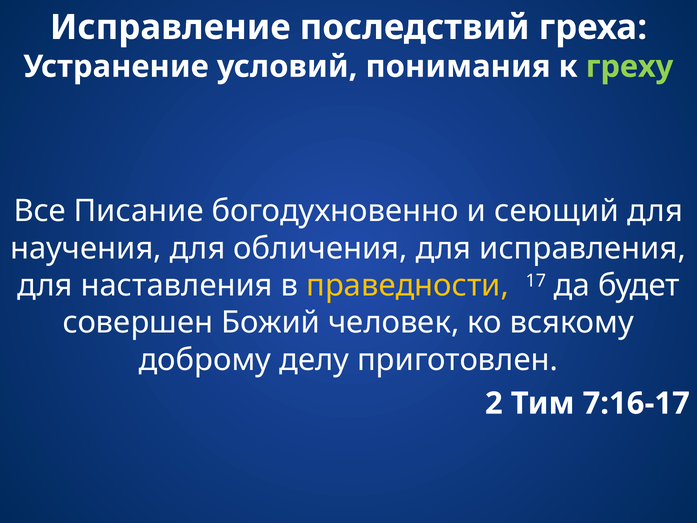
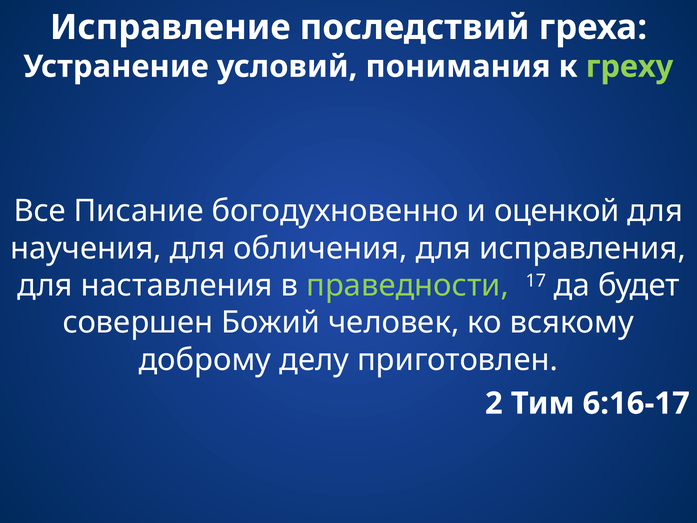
сеющий: сеющий -> оценкой (557, 211)
праведности colour: yellow -> light green (408, 285)
7:16-17: 7:16-17 -> 6:16-17 (636, 403)
